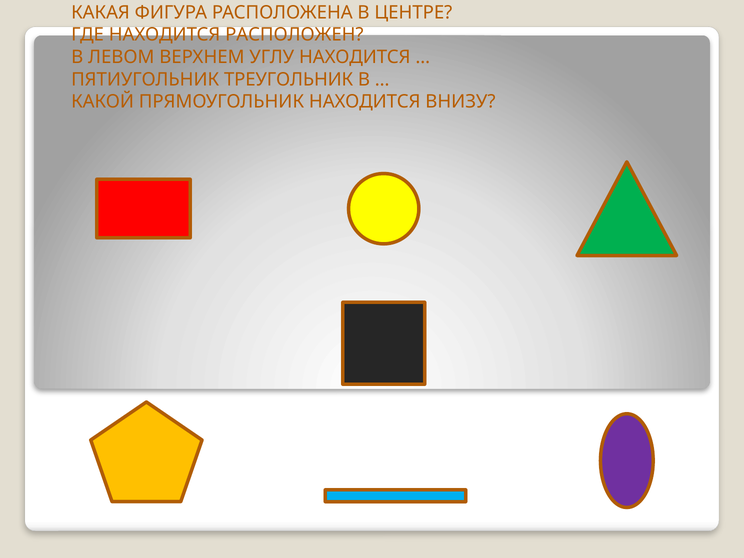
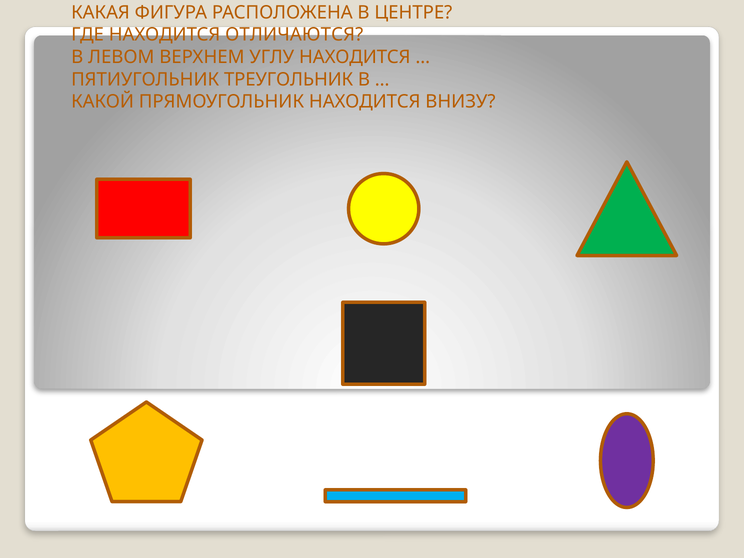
РАСПОЛОЖЕН: РАСПОЛОЖЕН -> ОТЛИЧАЮТСЯ (294, 35)
